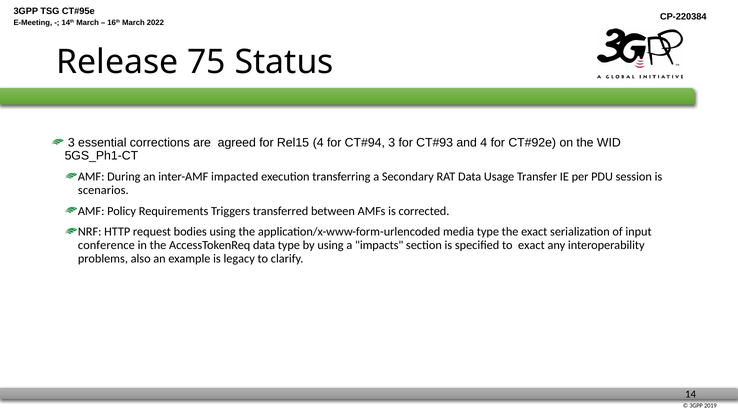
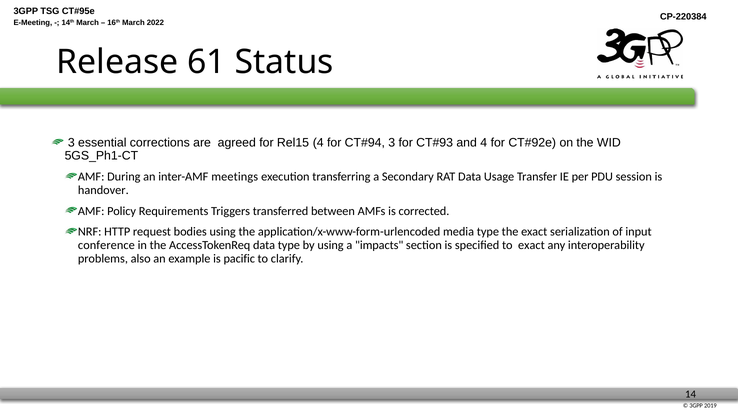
75: 75 -> 61 (207, 62)
impacted: impacted -> meetings (235, 177)
scenarios: scenarios -> handover (103, 190)
legacy: legacy -> pacific (239, 259)
